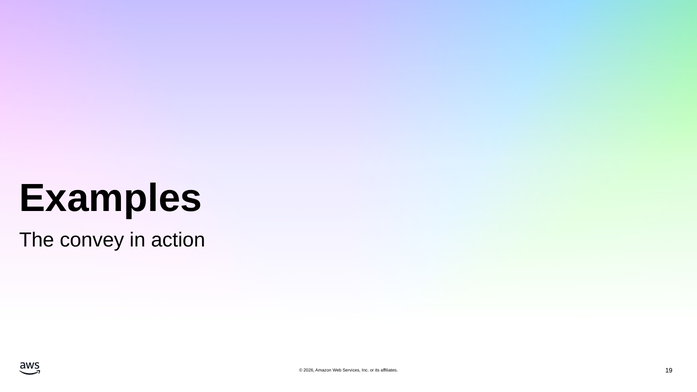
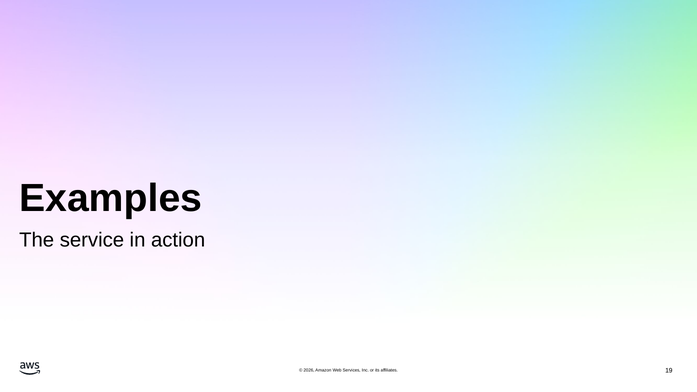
convey: convey -> service (92, 240)
